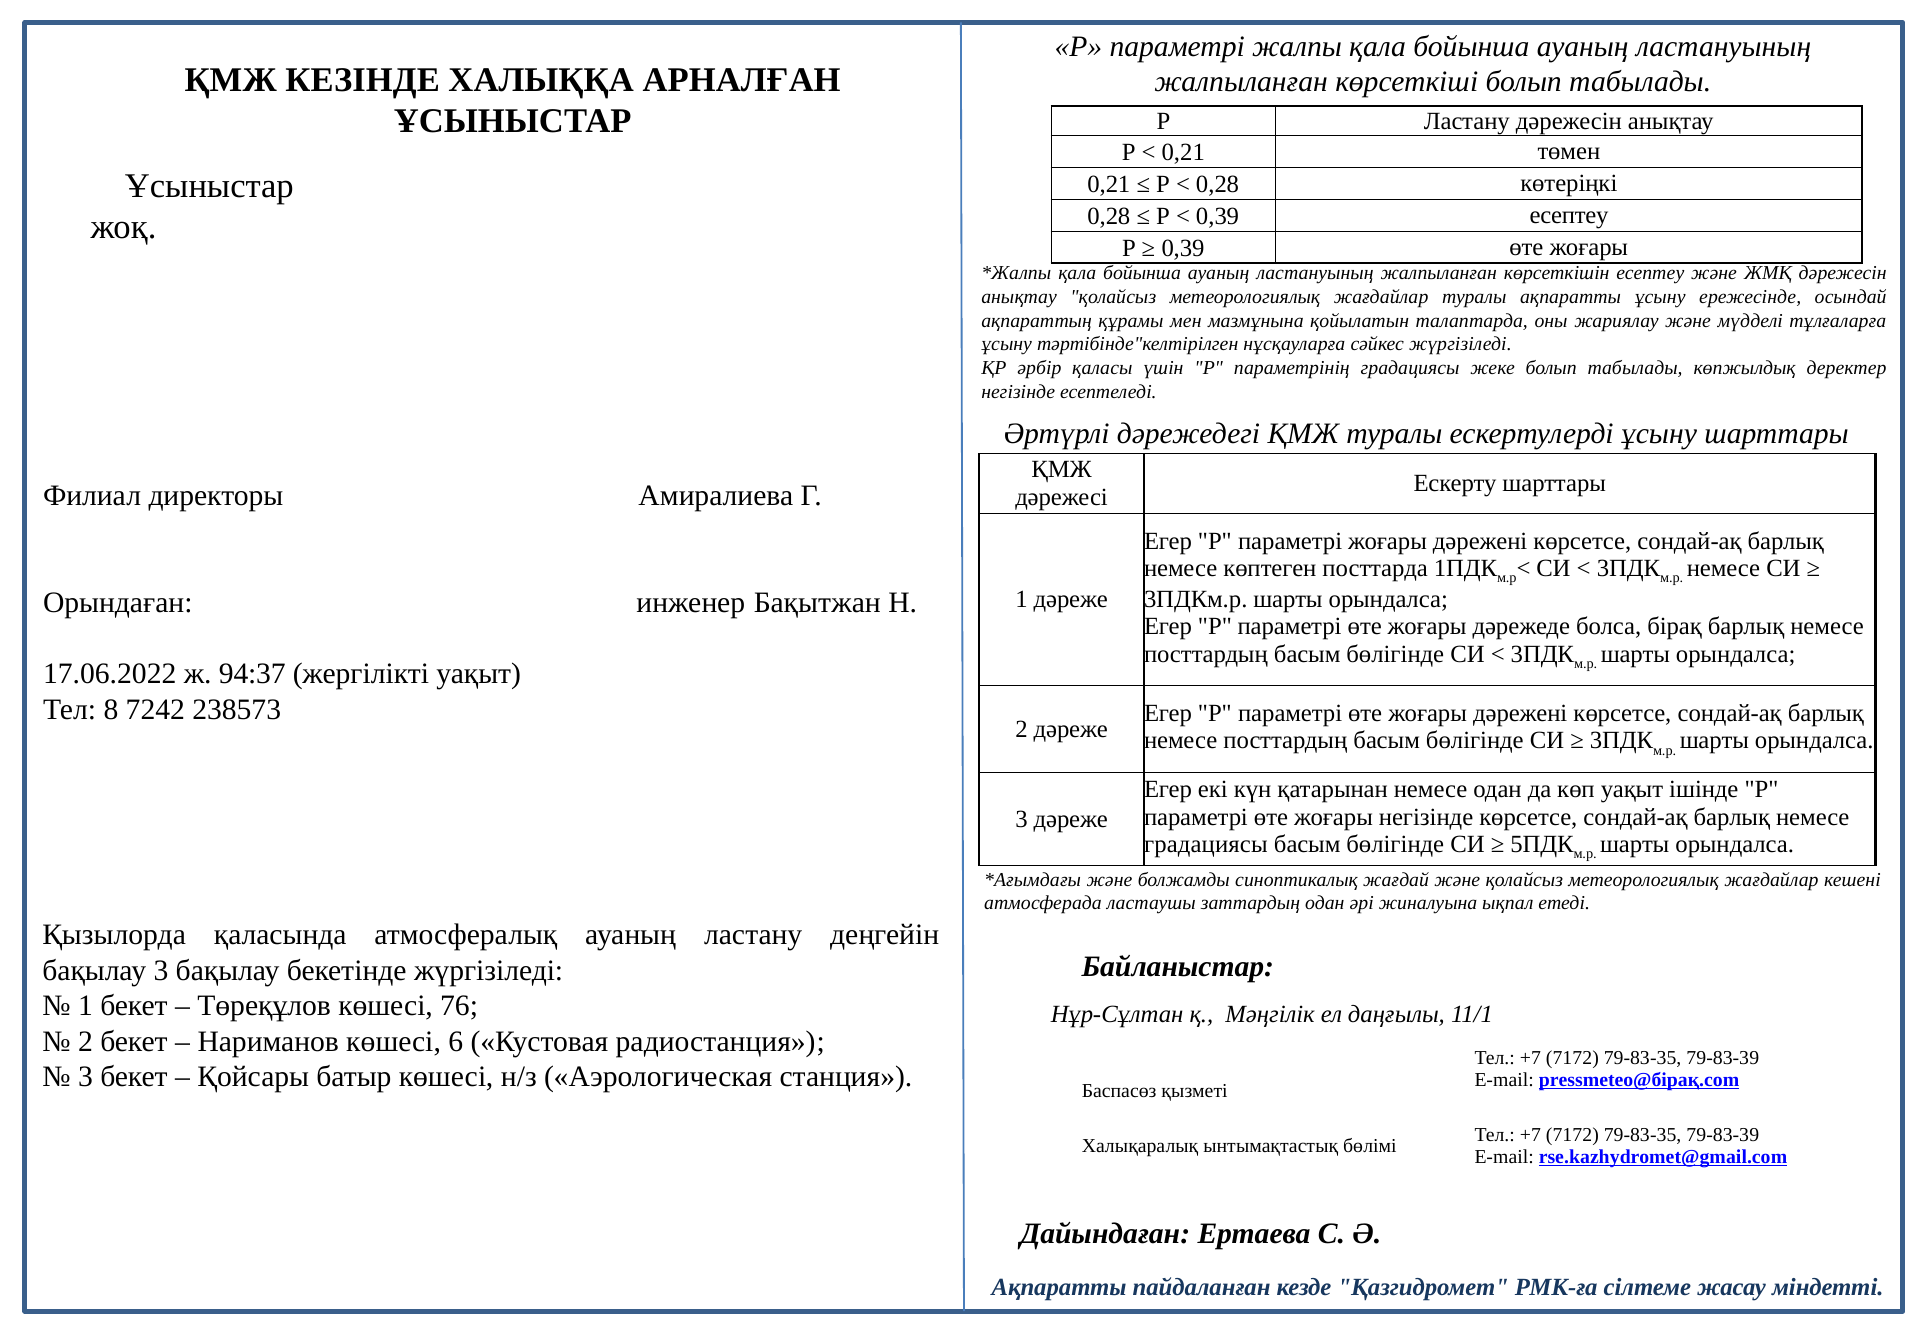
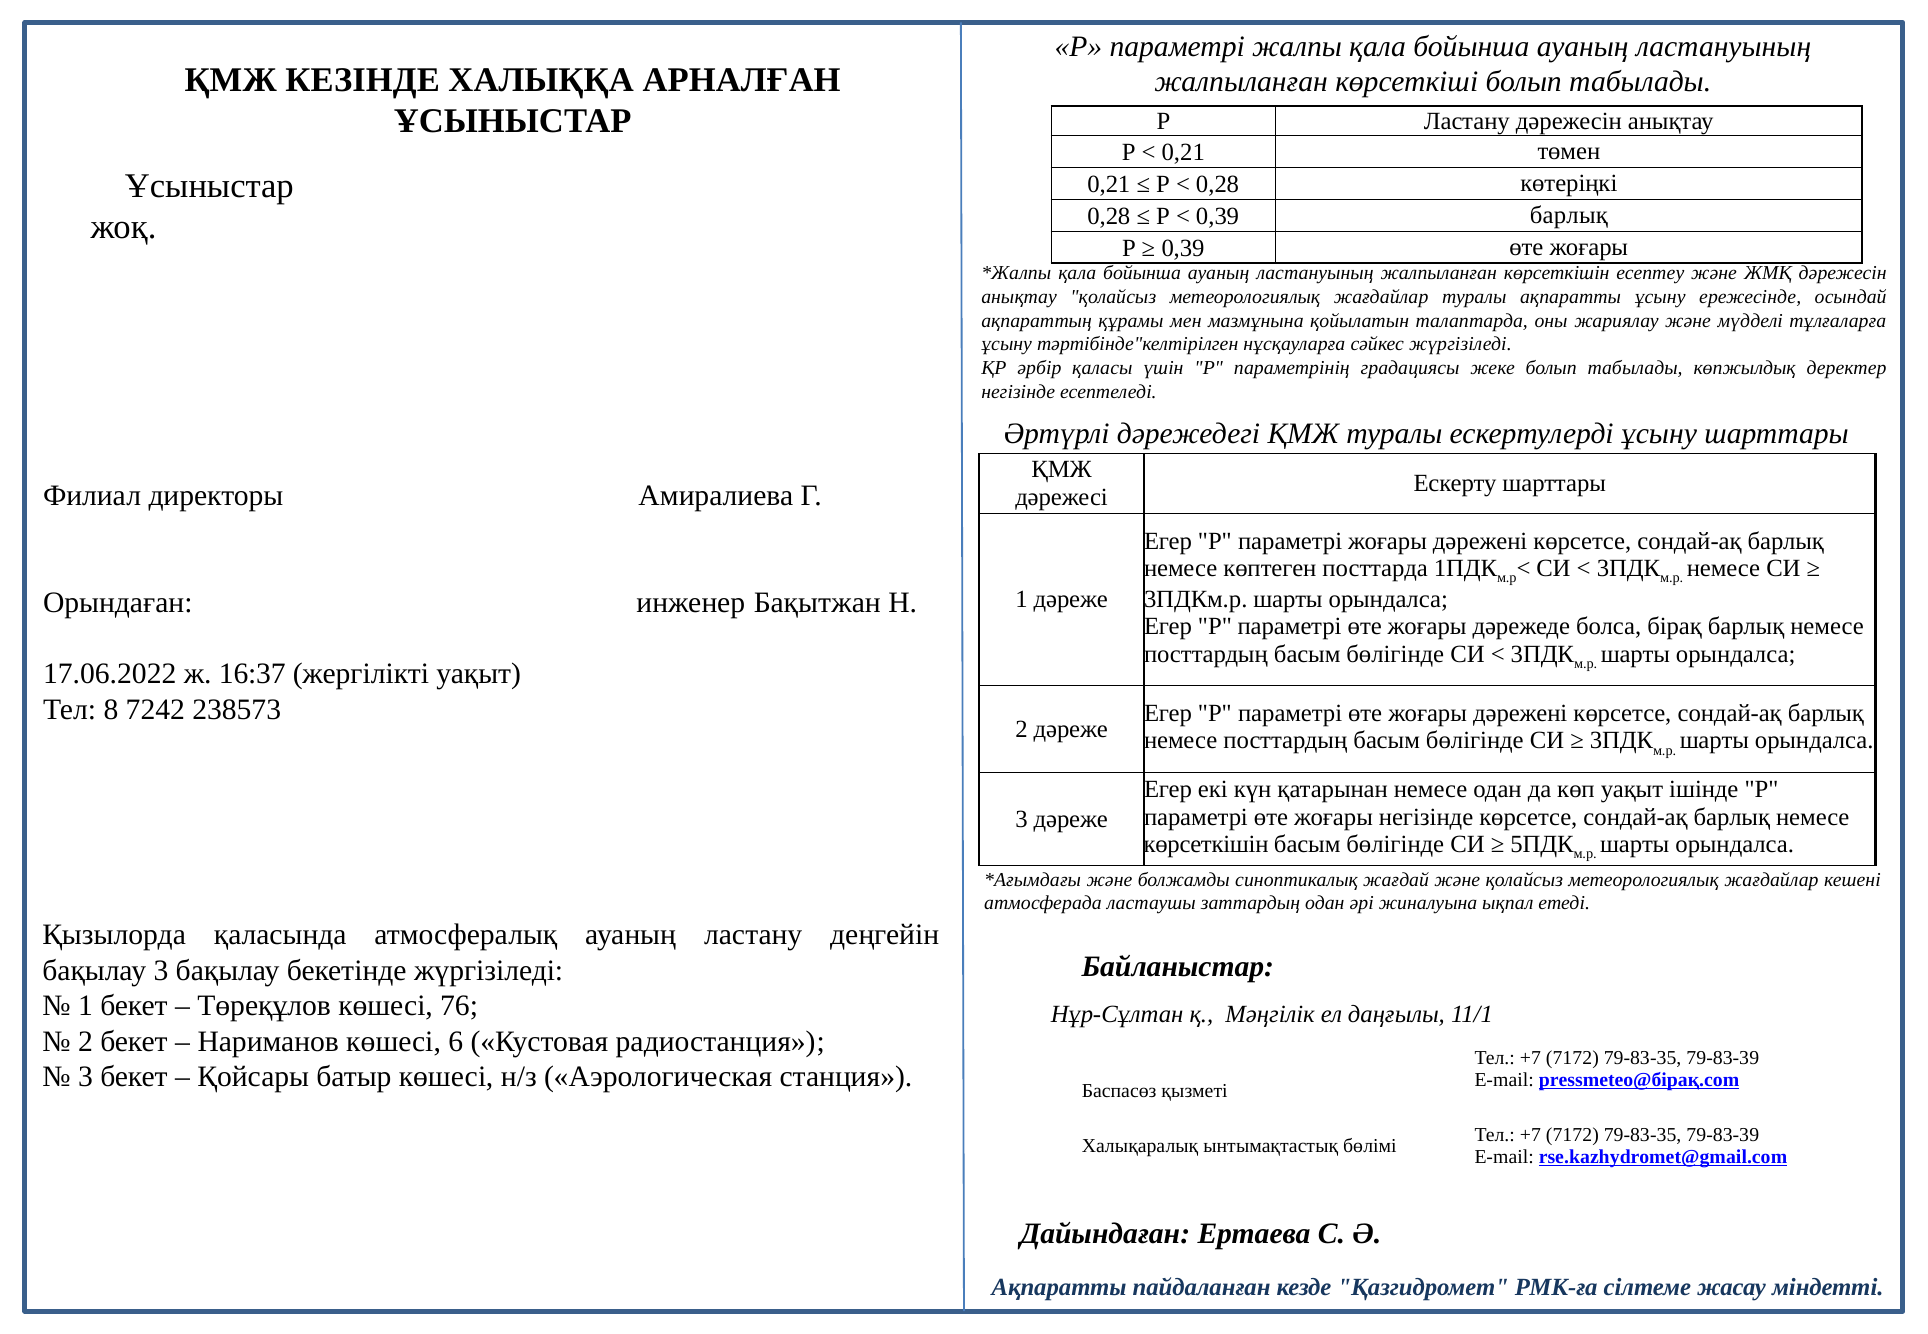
0,39 есептеу: есептеу -> барлық (1569, 215)
94:37: 94:37 -> 16:37 (252, 674)
градациясы: градациясы -> көрсеткішін (1206, 845)
